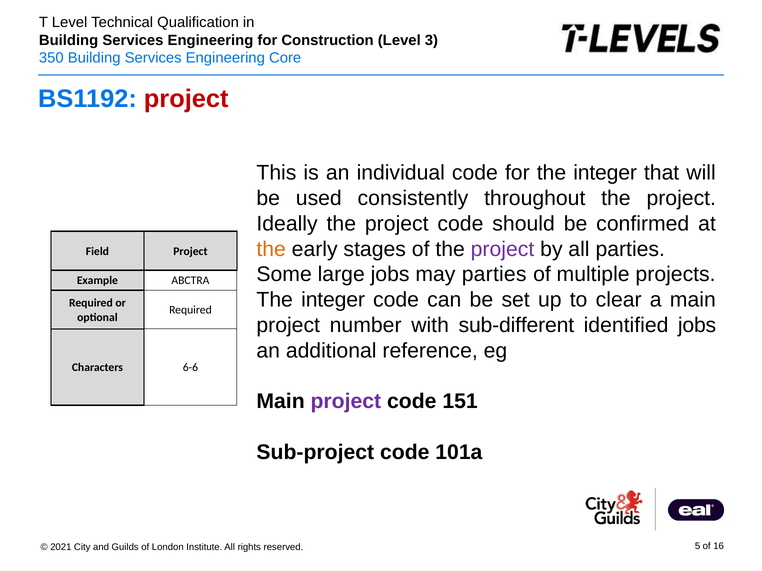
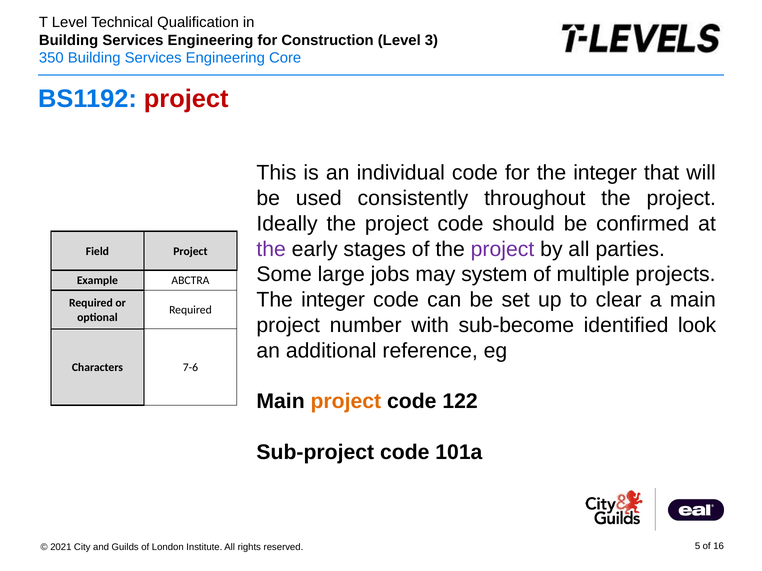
the colour: orange -> purple (271, 249)
may parties: parties -> system (494, 275)
sub-different: sub-different -> sub-become (516, 326)
identified jobs: jobs -> look (697, 326)
6-6: 6-6 -> 7-6 (190, 368)
project colour: purple -> orange (346, 402)
151: 151 -> 122 (460, 402)
